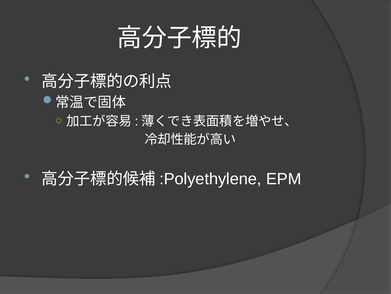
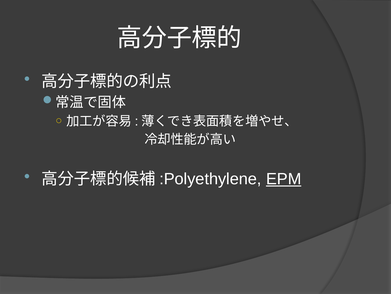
EPM underline: none -> present (284, 179)
